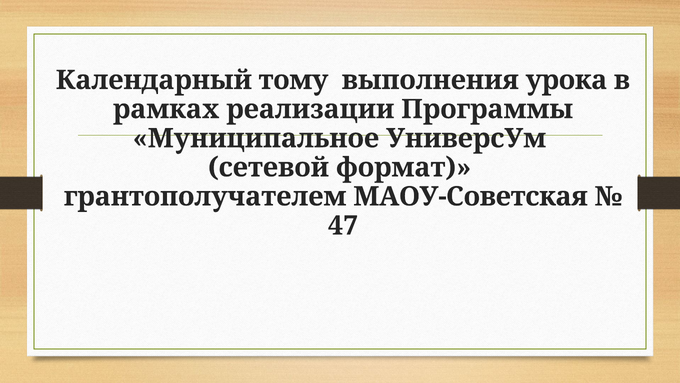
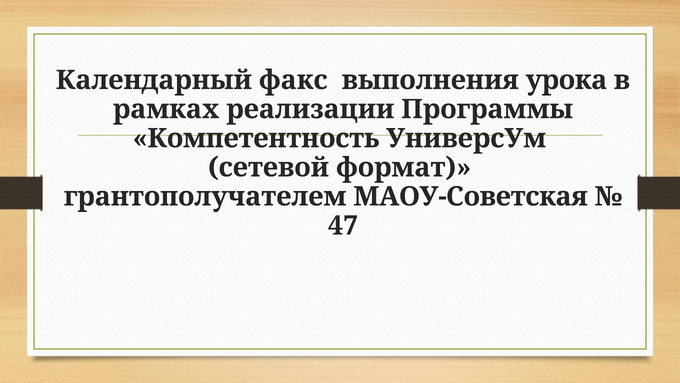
тому: тому -> факс (293, 80)
Муниципальное: Муниципальное -> Компетентность (256, 138)
